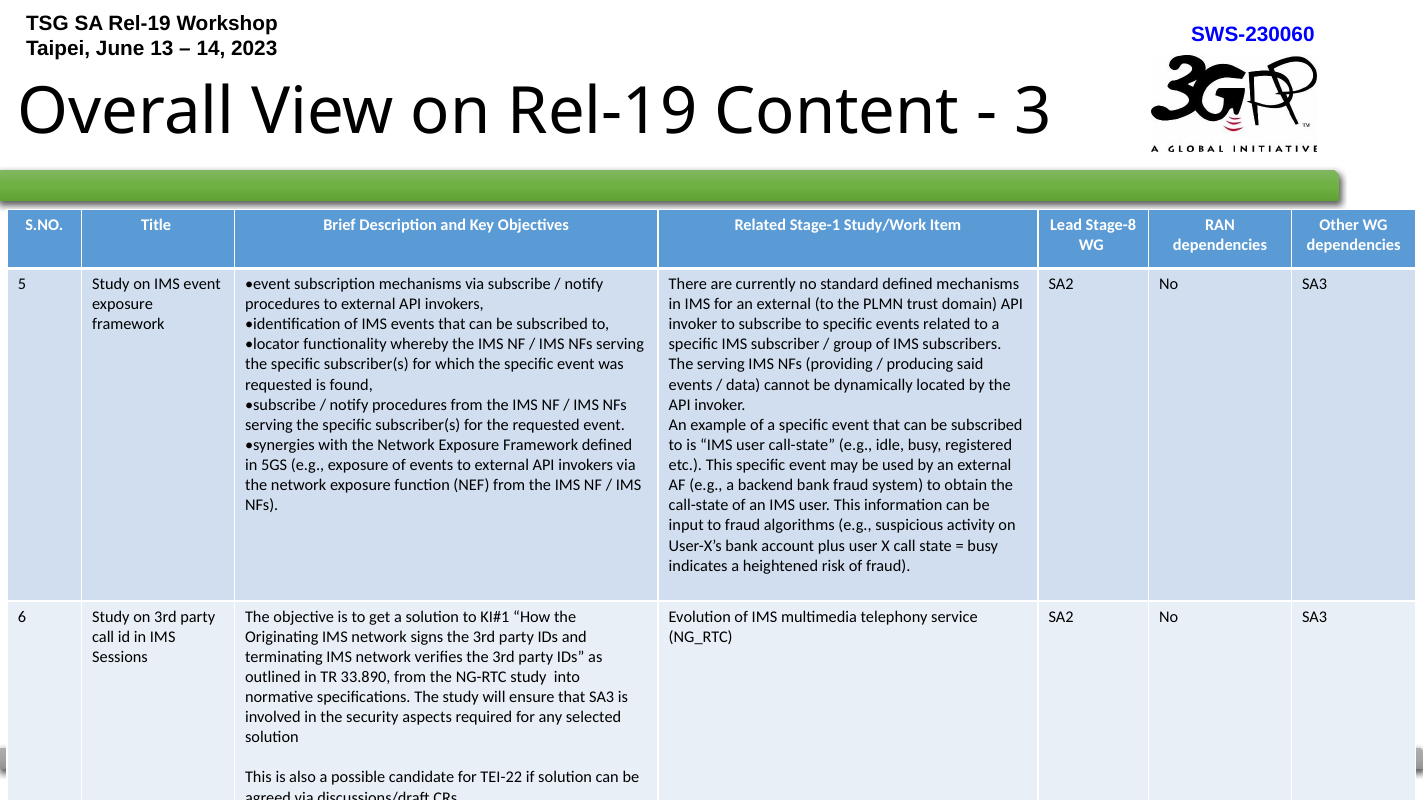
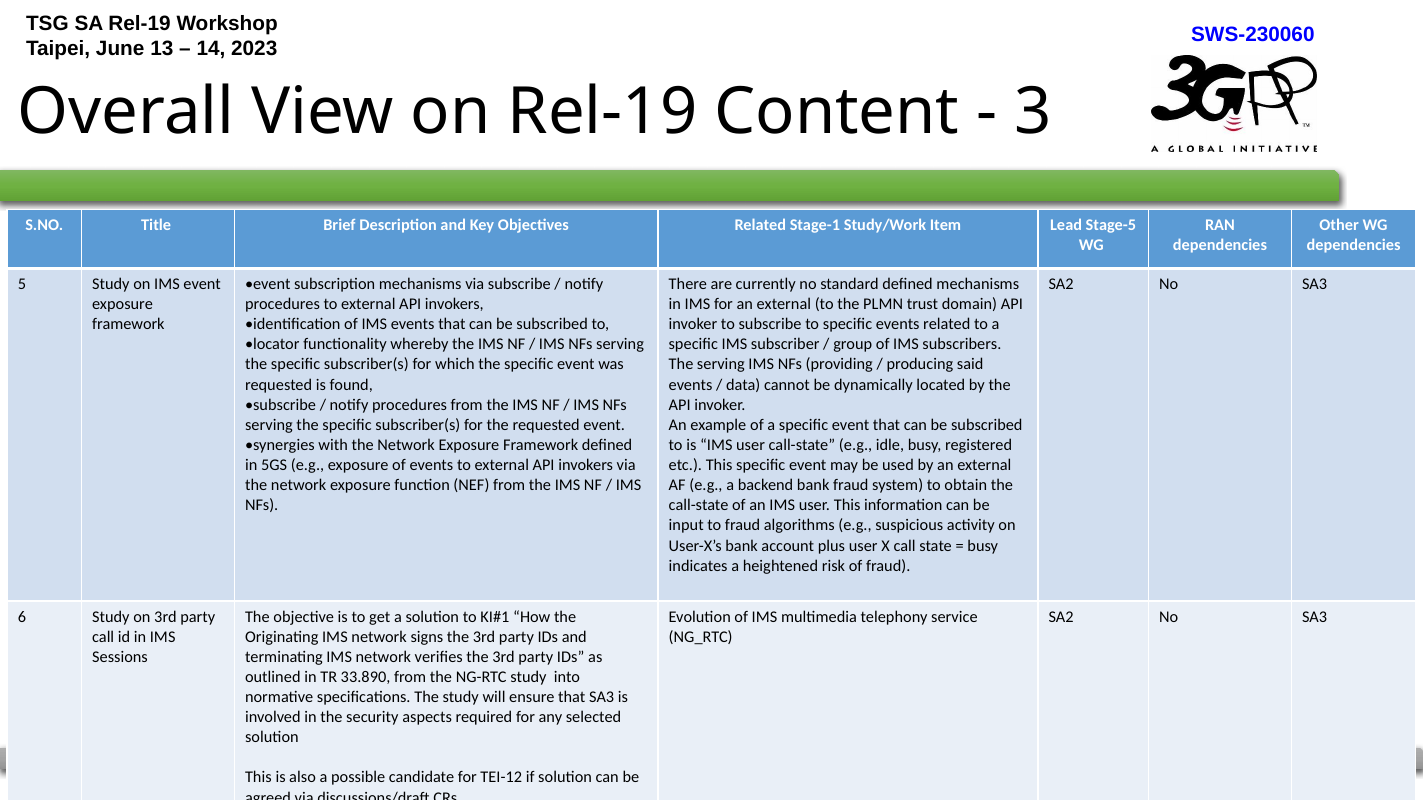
Stage-8: Stage-8 -> Stage-5 (1111, 225)
TEI-22: TEI-22 -> TEI-12 (501, 778)
